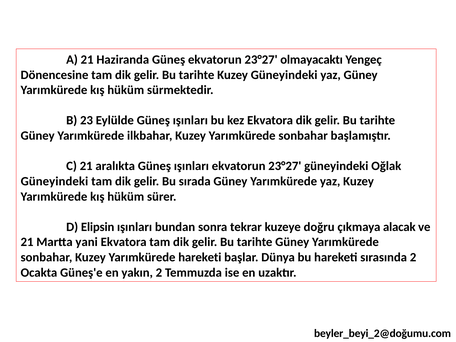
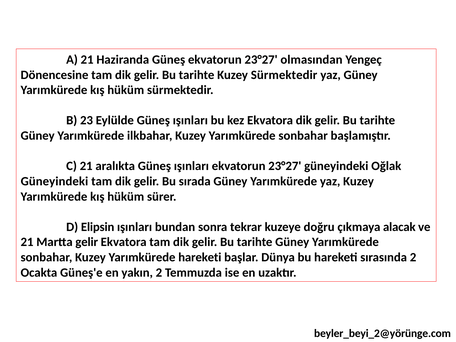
olmayacaktı: olmayacaktı -> olmasından (311, 60)
Kuzey Güneyindeki: Güneyindeki -> Sürmektedir (284, 75)
Martta yani: yani -> gelir (87, 242)
beyler_beyi_2@doğumu.com: beyler_beyi_2@doğumu.com -> beyler_beyi_2@yörünge.com (382, 333)
